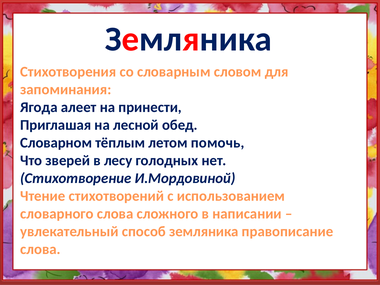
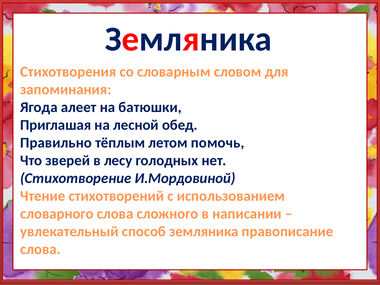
принести: принести -> батюшки (150, 107)
Словарном: Словарном -> Правильно (56, 143)
